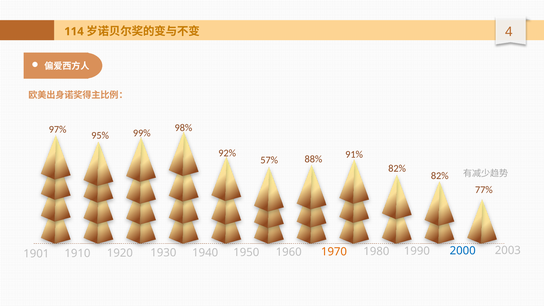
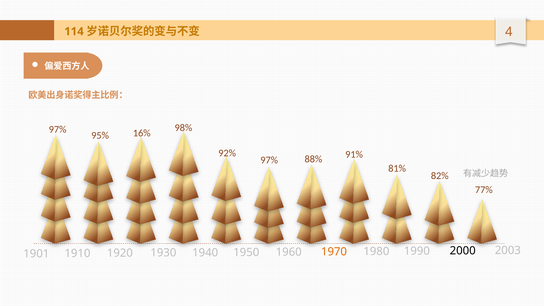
99%: 99% -> 16% (142, 133)
57%: 57% -> 97% (269, 160)
82%: 82% -> 81% (397, 169)
2000 colour: blue -> black (463, 251)
